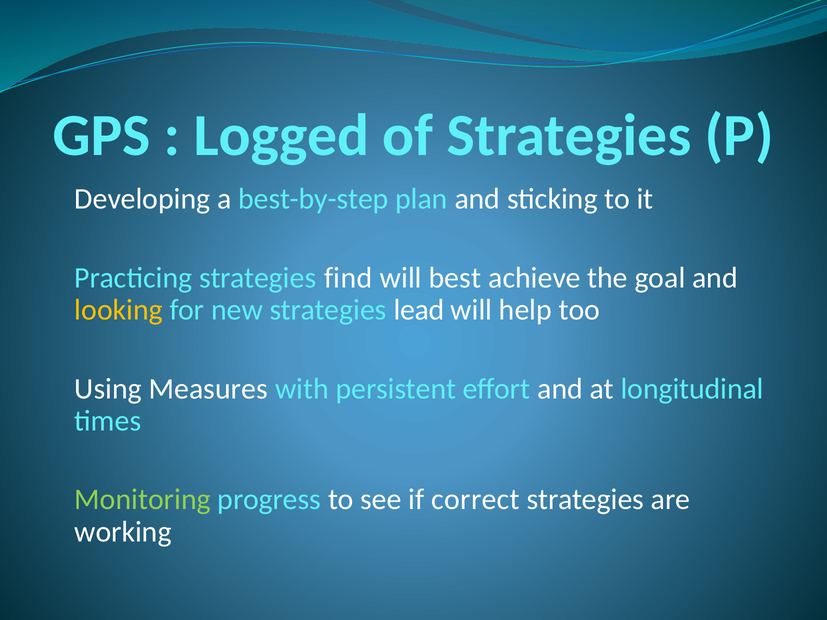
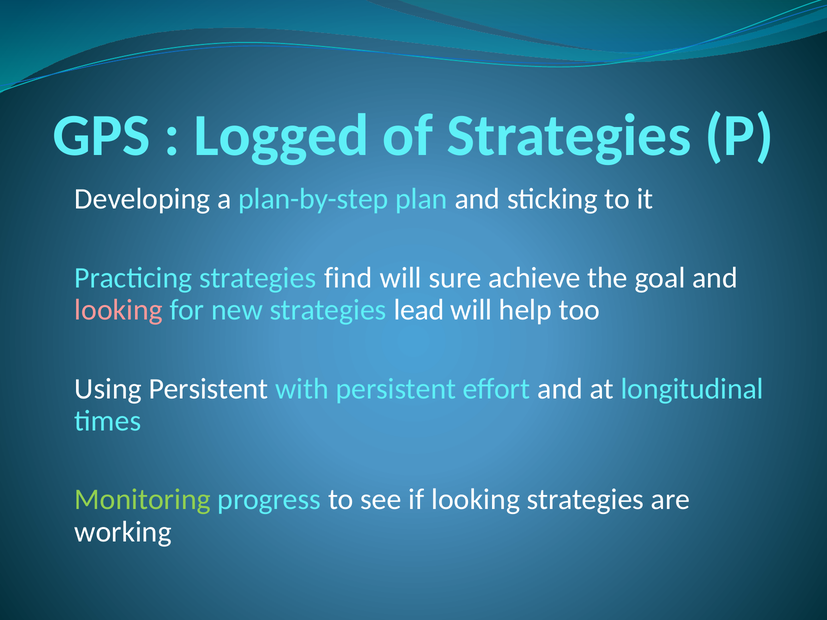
best-by-step: best-by-step -> plan-by-step (313, 199)
best: best -> sure (455, 278)
looking colour: yellow -> pink (119, 310)
Using Measures: Measures -> Persistent (208, 389)
if correct: correct -> looking (476, 500)
